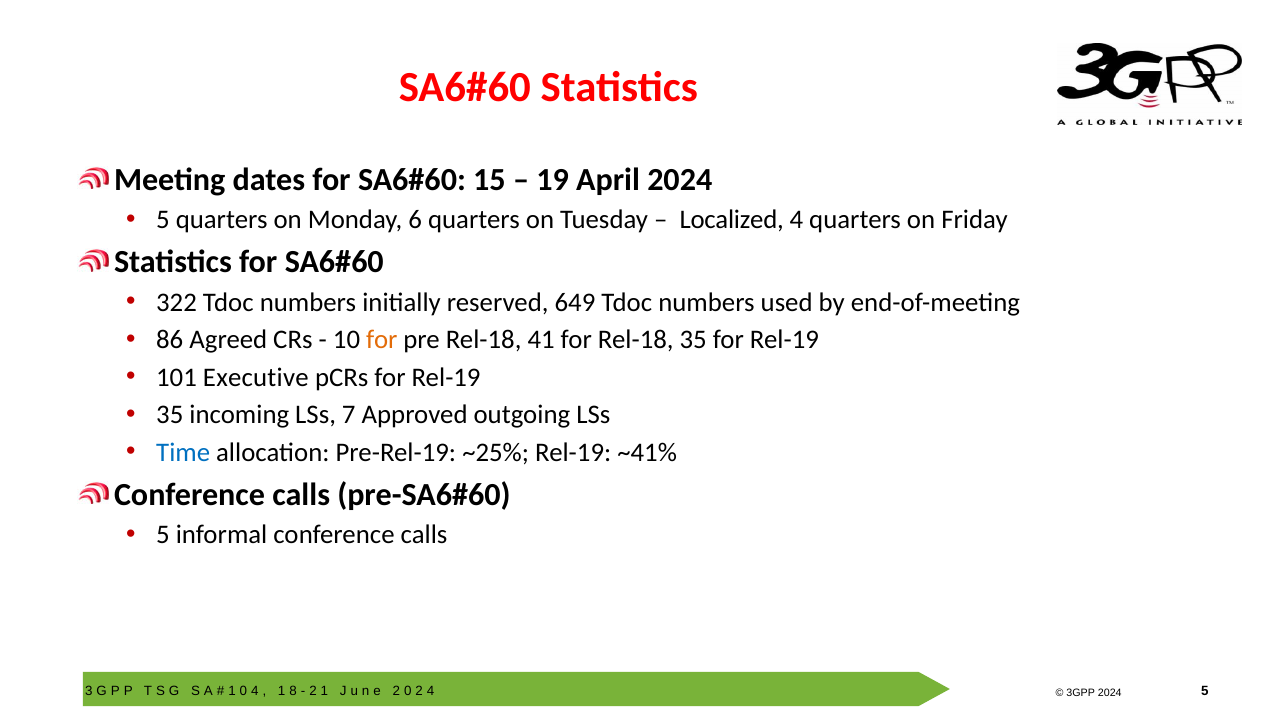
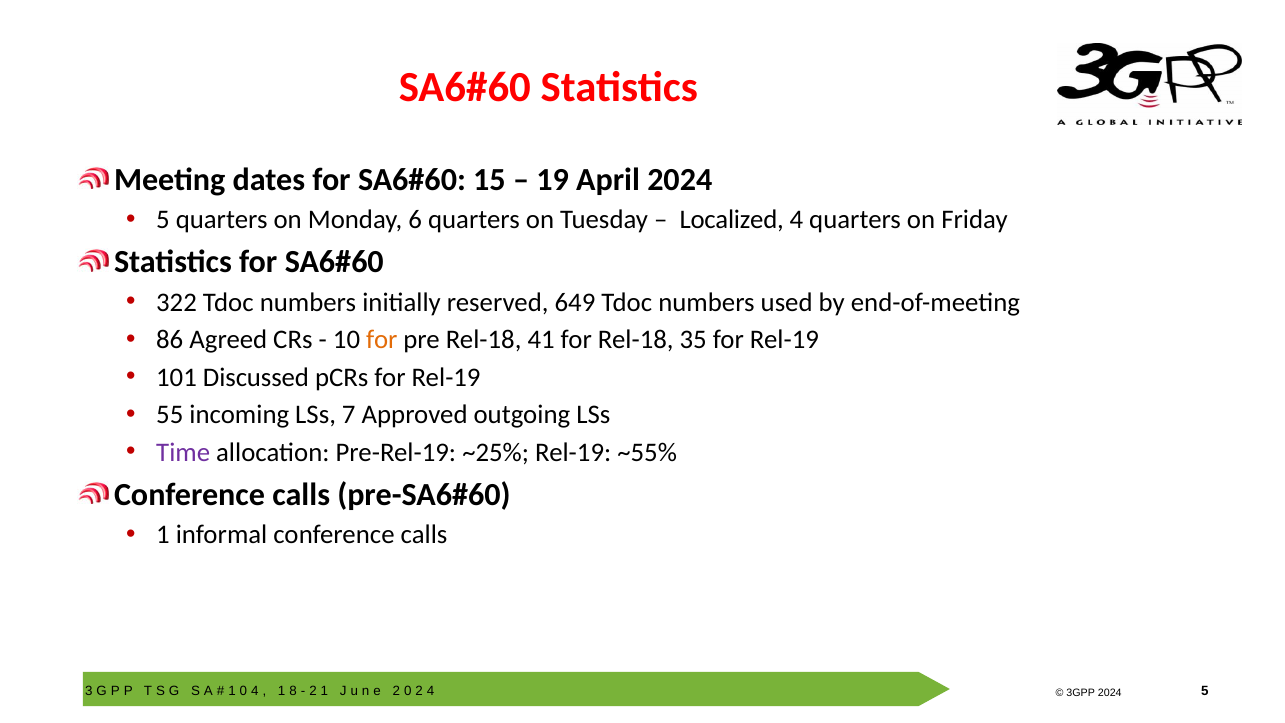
Executive: Executive -> Discussed (256, 377)
35: 35 -> 55 (170, 415)
Time colour: blue -> purple (183, 452)
~41%: ~41% -> ~55% (647, 452)
5: 5 -> 1 (163, 535)
